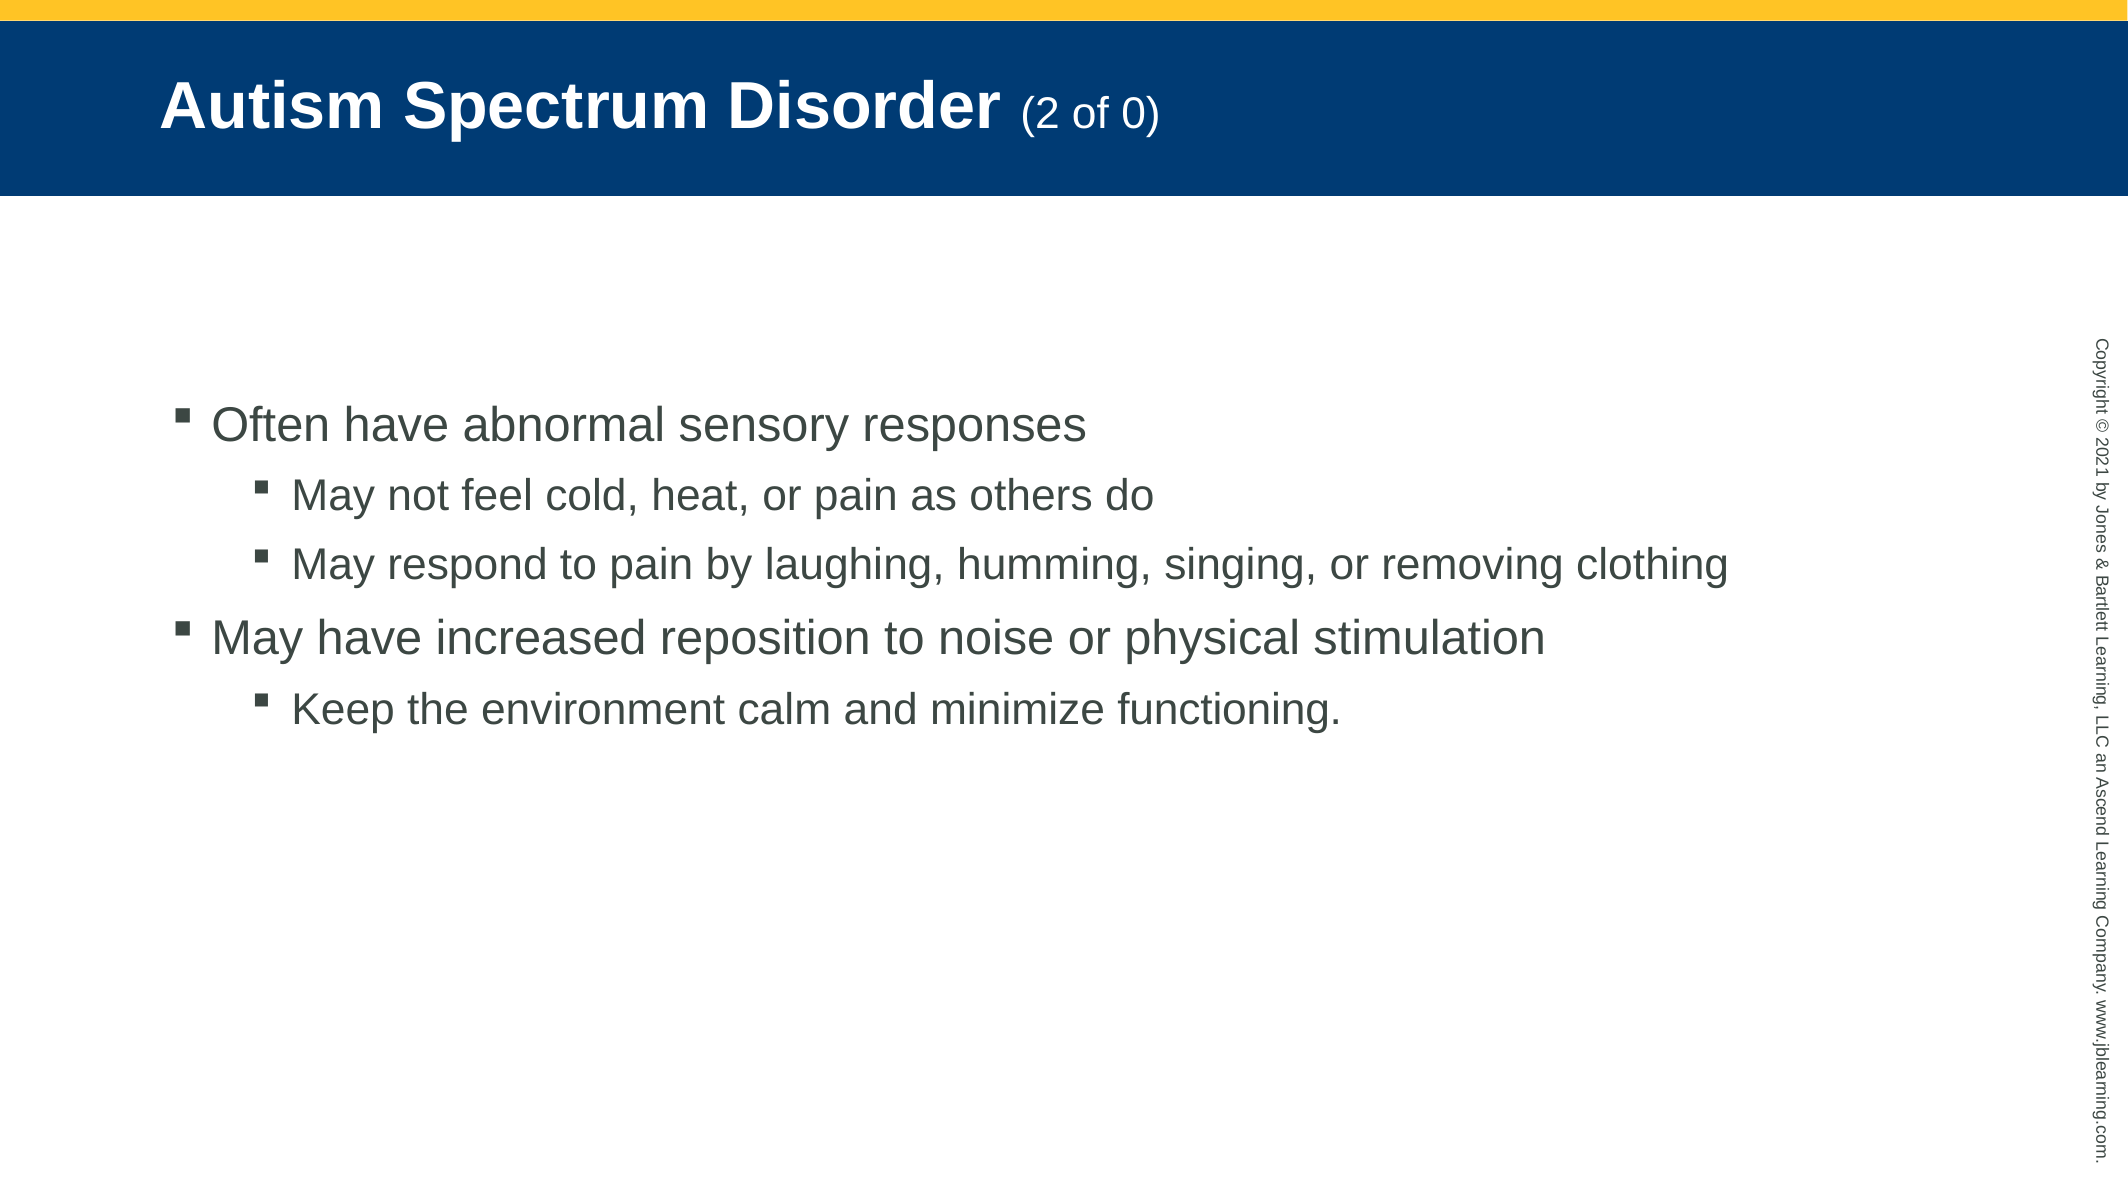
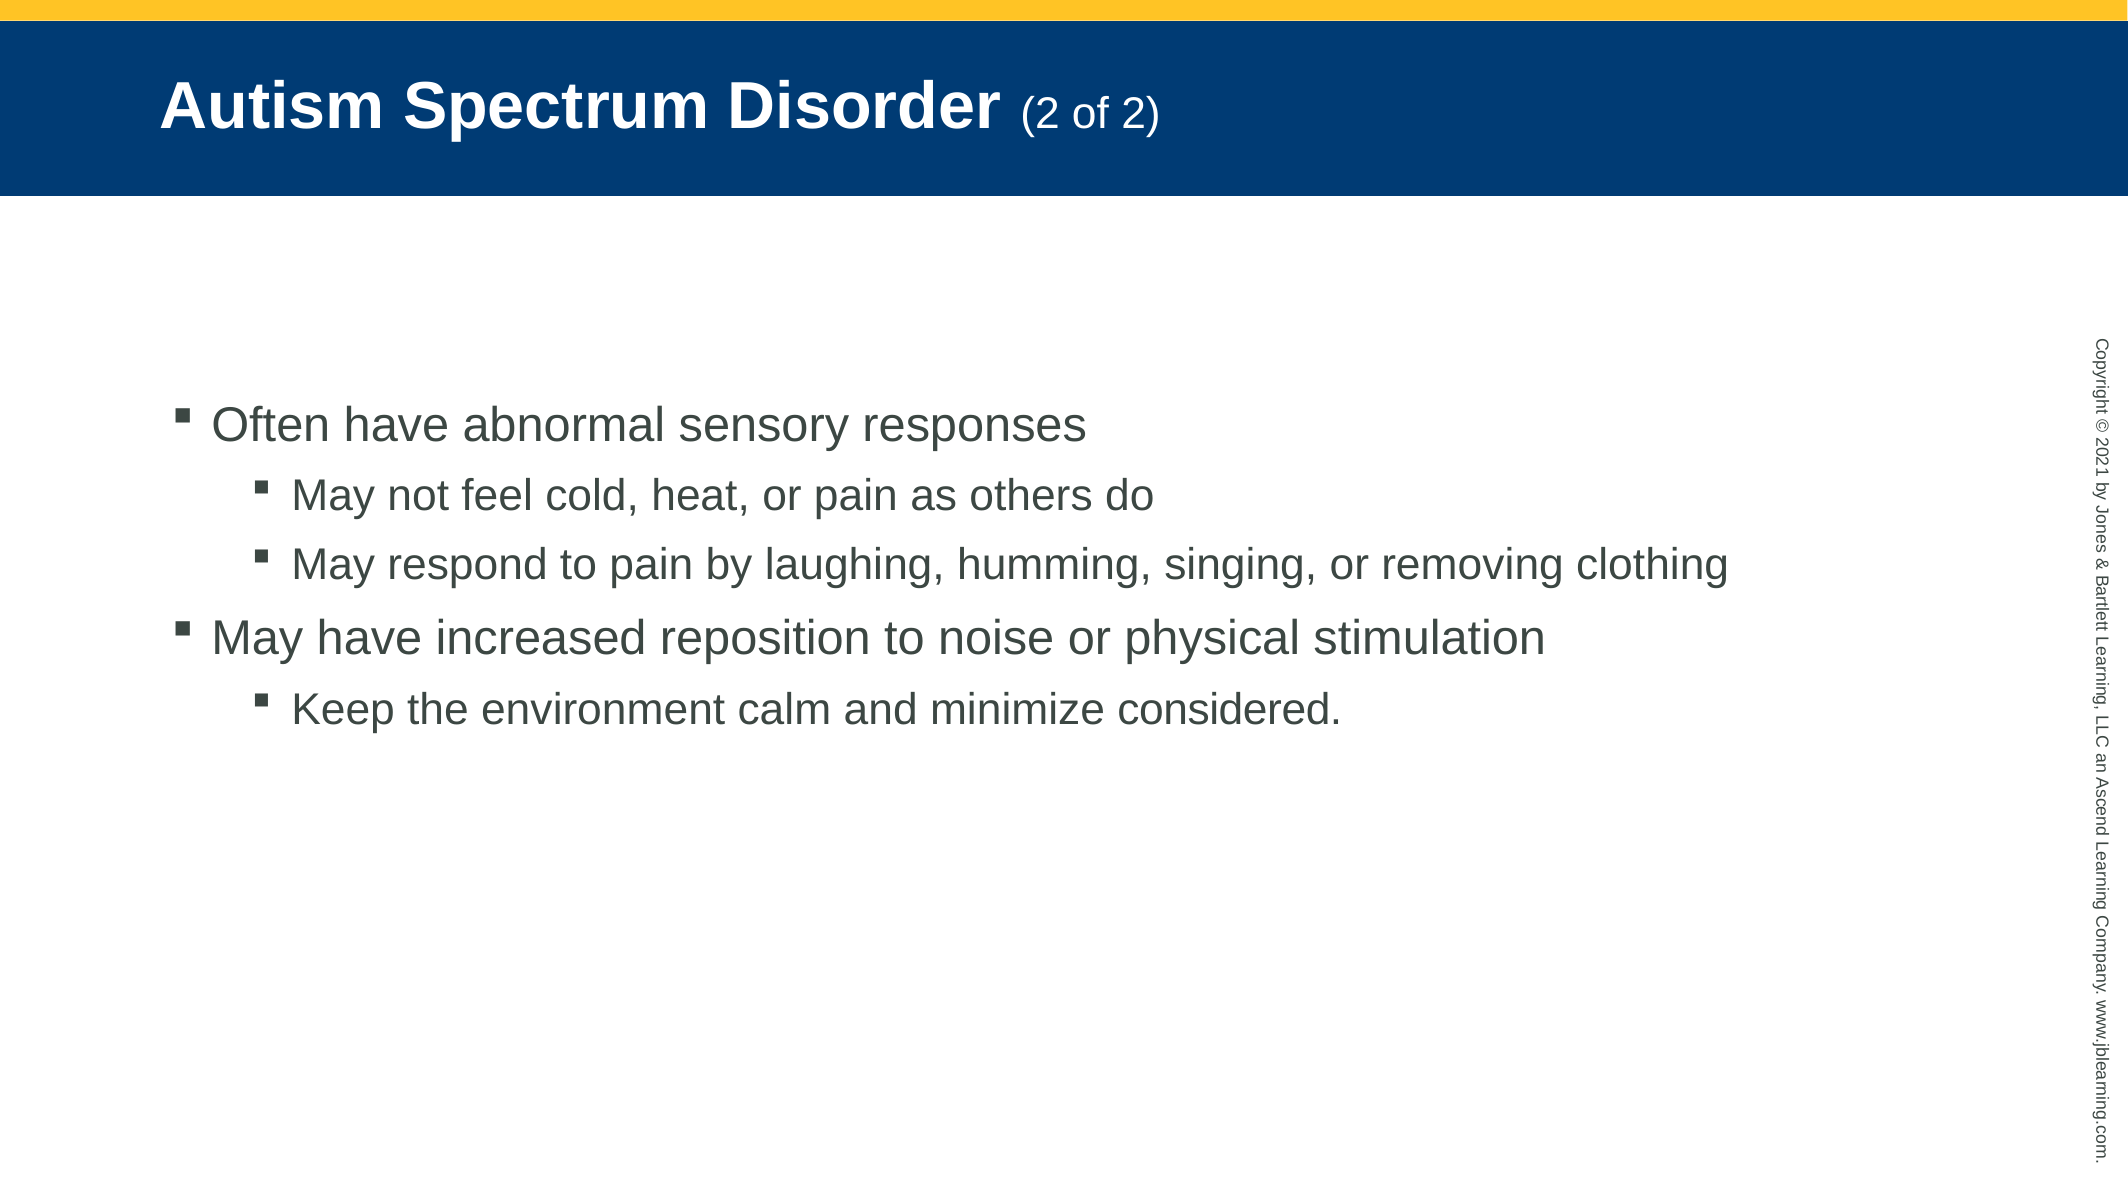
of 0: 0 -> 2 (1141, 114)
functioning: functioning -> considered (1230, 709)
